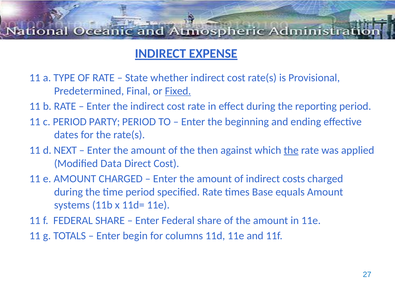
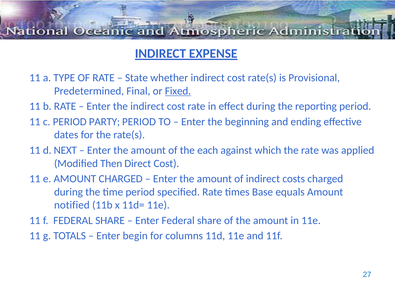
then: then -> each (208, 150)
the underline: present -> none (291, 150)
Data: Data -> Then (111, 164)
systems: systems -> notified (72, 205)
